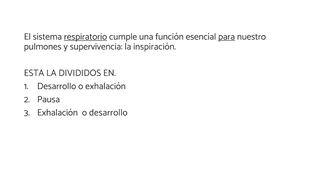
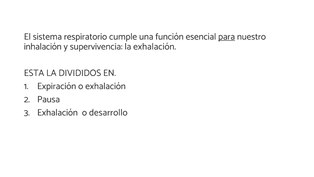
respiratorio underline: present -> none (85, 36)
pulmones: pulmones -> inhalación (43, 46)
la inspiración: inspiración -> exhalación (155, 46)
Desarrollo: Desarrollo -> Expiración (57, 86)
